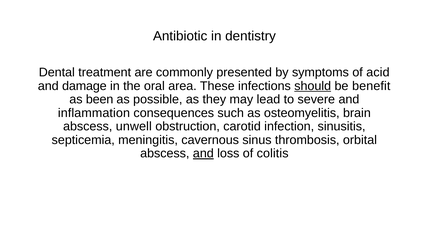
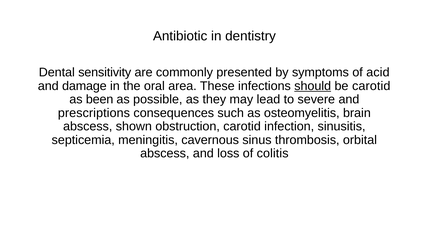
treatment: treatment -> sensitivity (105, 73)
be benefit: benefit -> carotid (371, 86)
inflammation: inflammation -> prescriptions (94, 113)
unwell: unwell -> shown (134, 127)
and underline: present -> none (203, 154)
